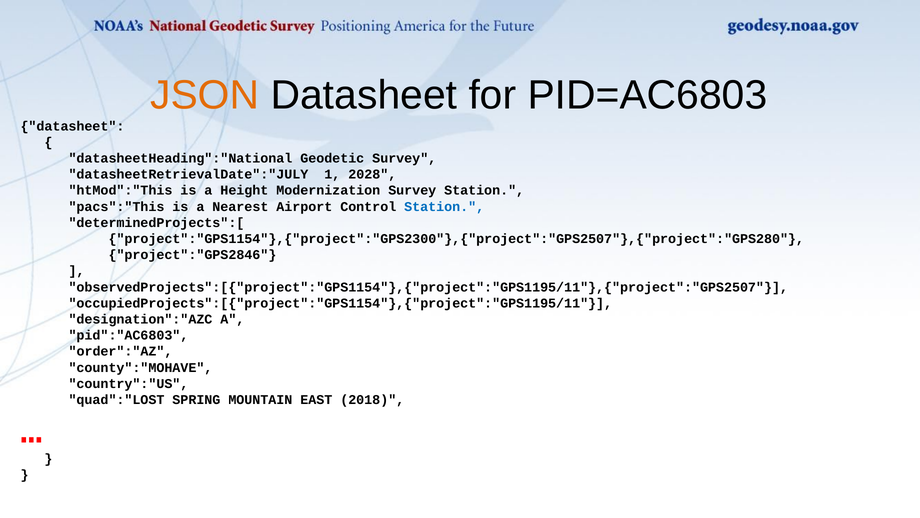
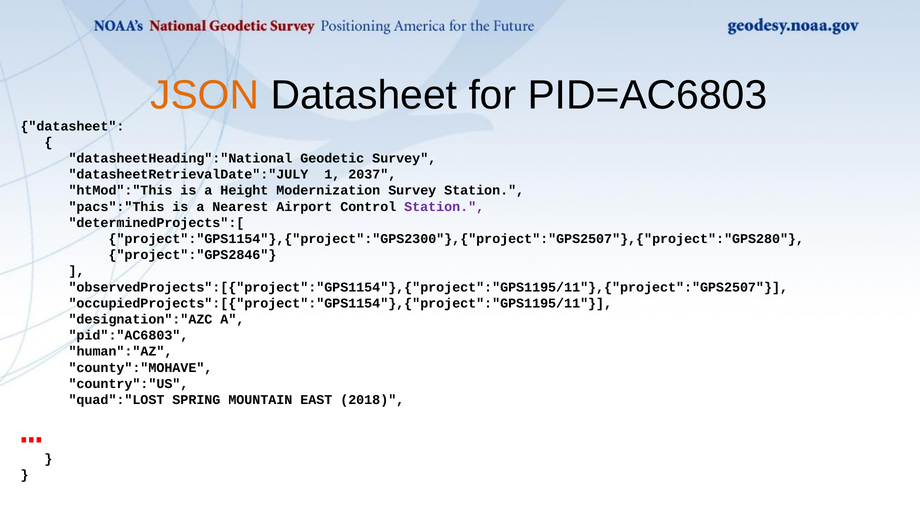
2028: 2028 -> 2037 (372, 174)
Station colour: blue -> purple (444, 206)
order":"AZ: order":"AZ -> human":"AZ (121, 351)
